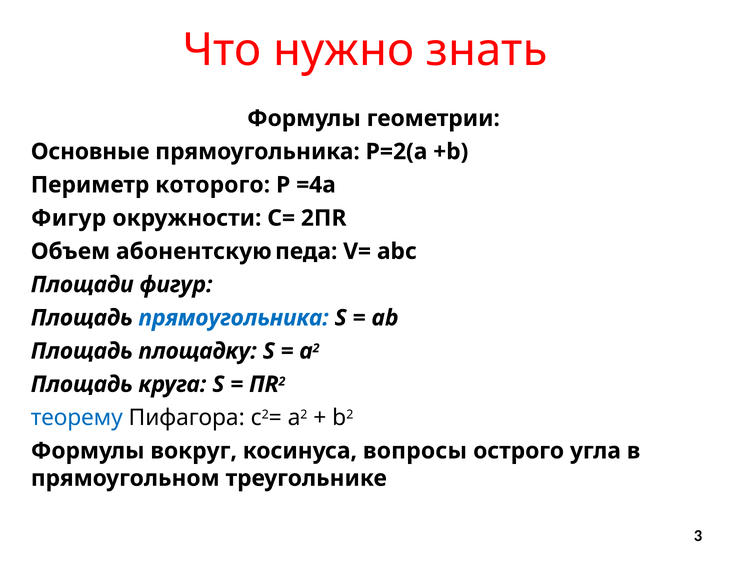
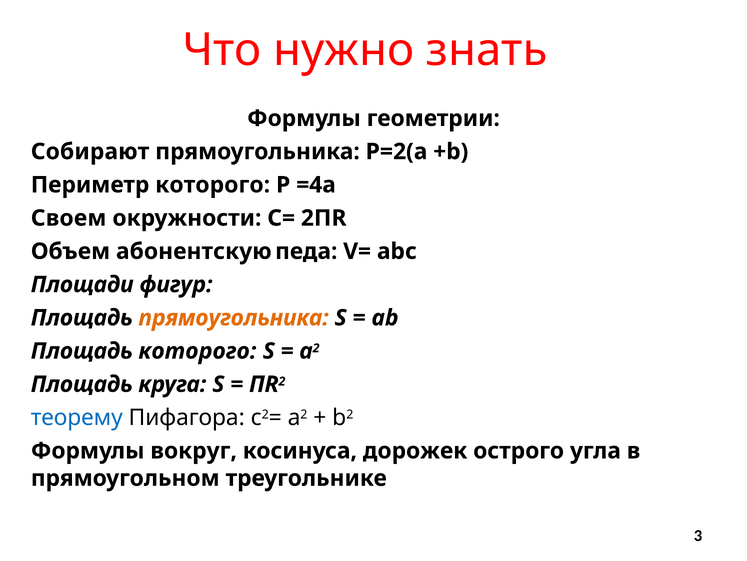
Основные: Основные -> Собирают (90, 151)
Фигур: Фигур -> Своем (69, 218)
прямоугольника colour: blue -> orange (234, 317)
Площадь площадку: площадку -> которого (197, 351)
вопросы: вопросы -> дорожек (415, 450)
